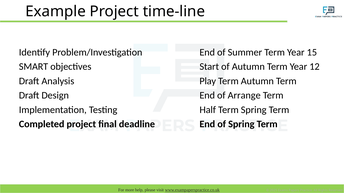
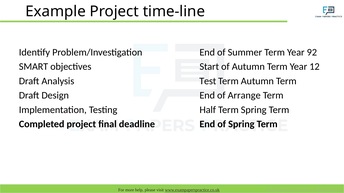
15: 15 -> 92 (312, 52)
Play: Play -> Test (208, 81)
